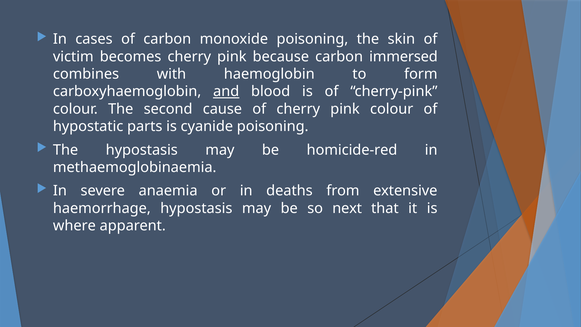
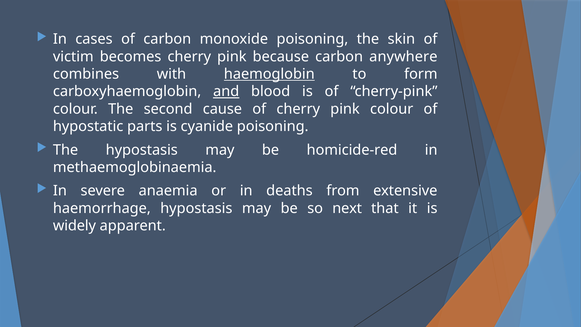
immersed: immersed -> anywhere (403, 57)
haemoglobin underline: none -> present (269, 74)
where: where -> widely (74, 226)
